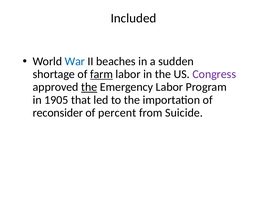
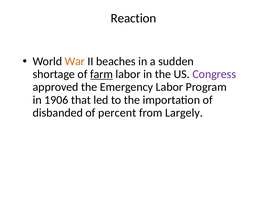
Included: Included -> Reaction (134, 18)
War colour: blue -> orange (75, 61)
the underline: present -> none (89, 87)
1905: 1905 -> 1906 (56, 100)
reconsider: reconsider -> disbanded (58, 112)
Suicide: Suicide -> Largely (184, 112)
